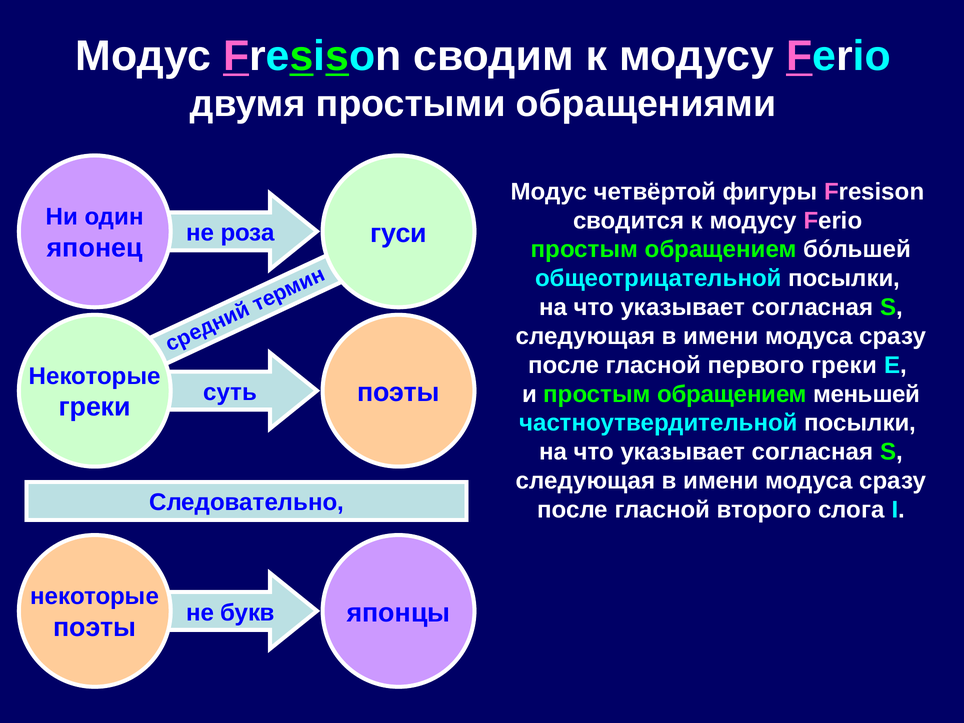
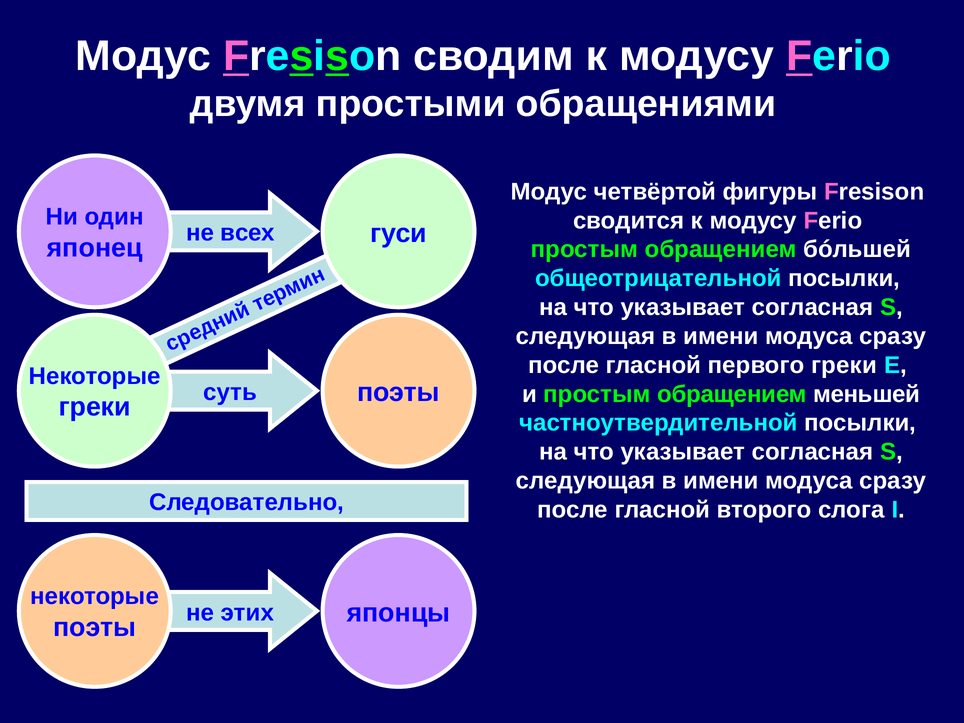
роза: роза -> всех (248, 233)
букв: букв -> этих (247, 613)
